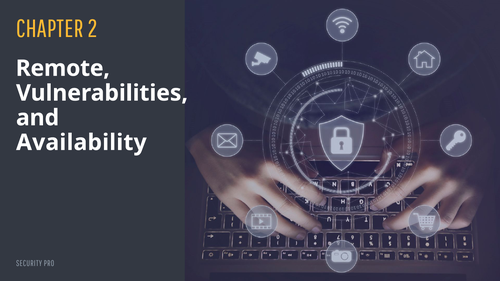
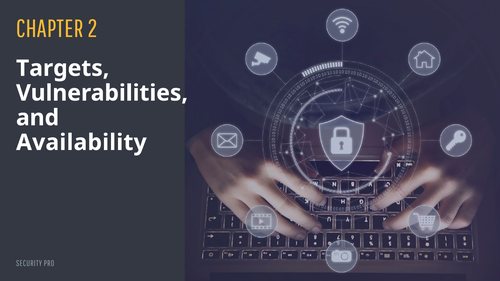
Remote: Remote -> Targets (63, 68)
